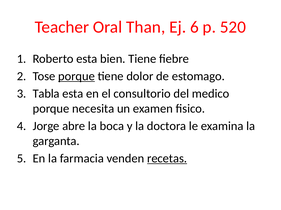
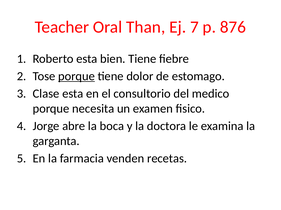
6: 6 -> 7 (194, 27)
520: 520 -> 876 (233, 27)
Tabla: Tabla -> Clase (46, 94)
recetas underline: present -> none (167, 159)
